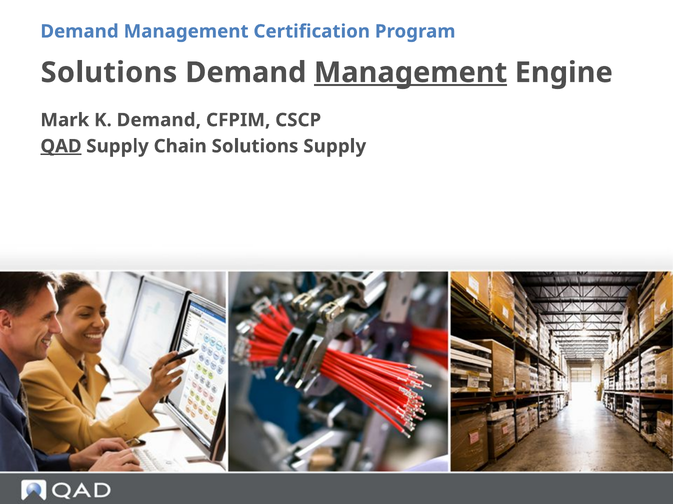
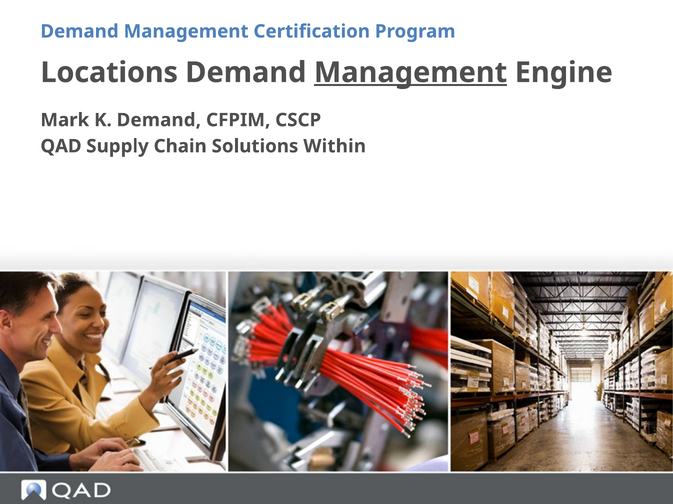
Solutions: Solutions -> Locations (109, 73)
QAD underline: present -> none (61, 146)
Solutions Supply: Supply -> Within (335, 146)
